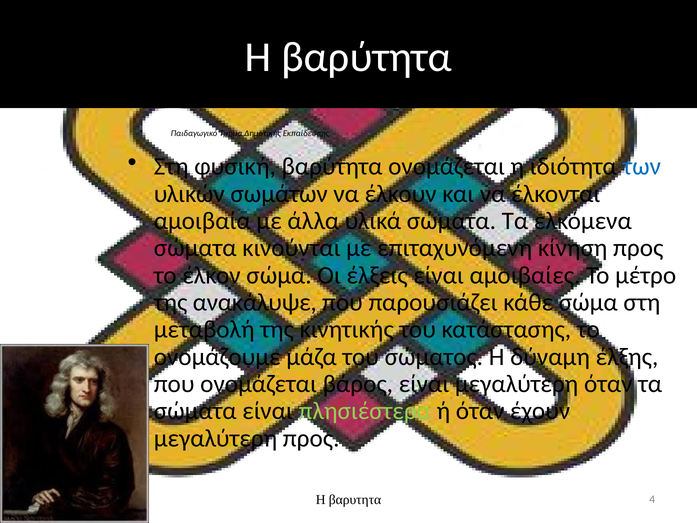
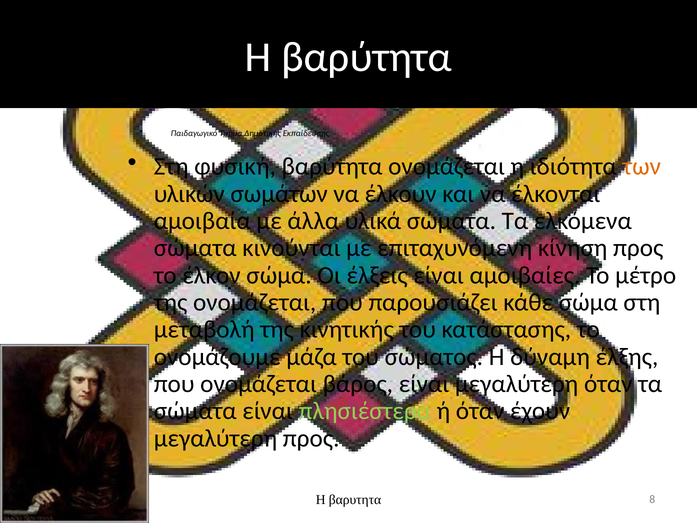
των colour: blue -> orange (642, 166)
της ανακάλυψε: ανακάλυψε -> ονομάζεται (255, 302)
4: 4 -> 8 (652, 499)
